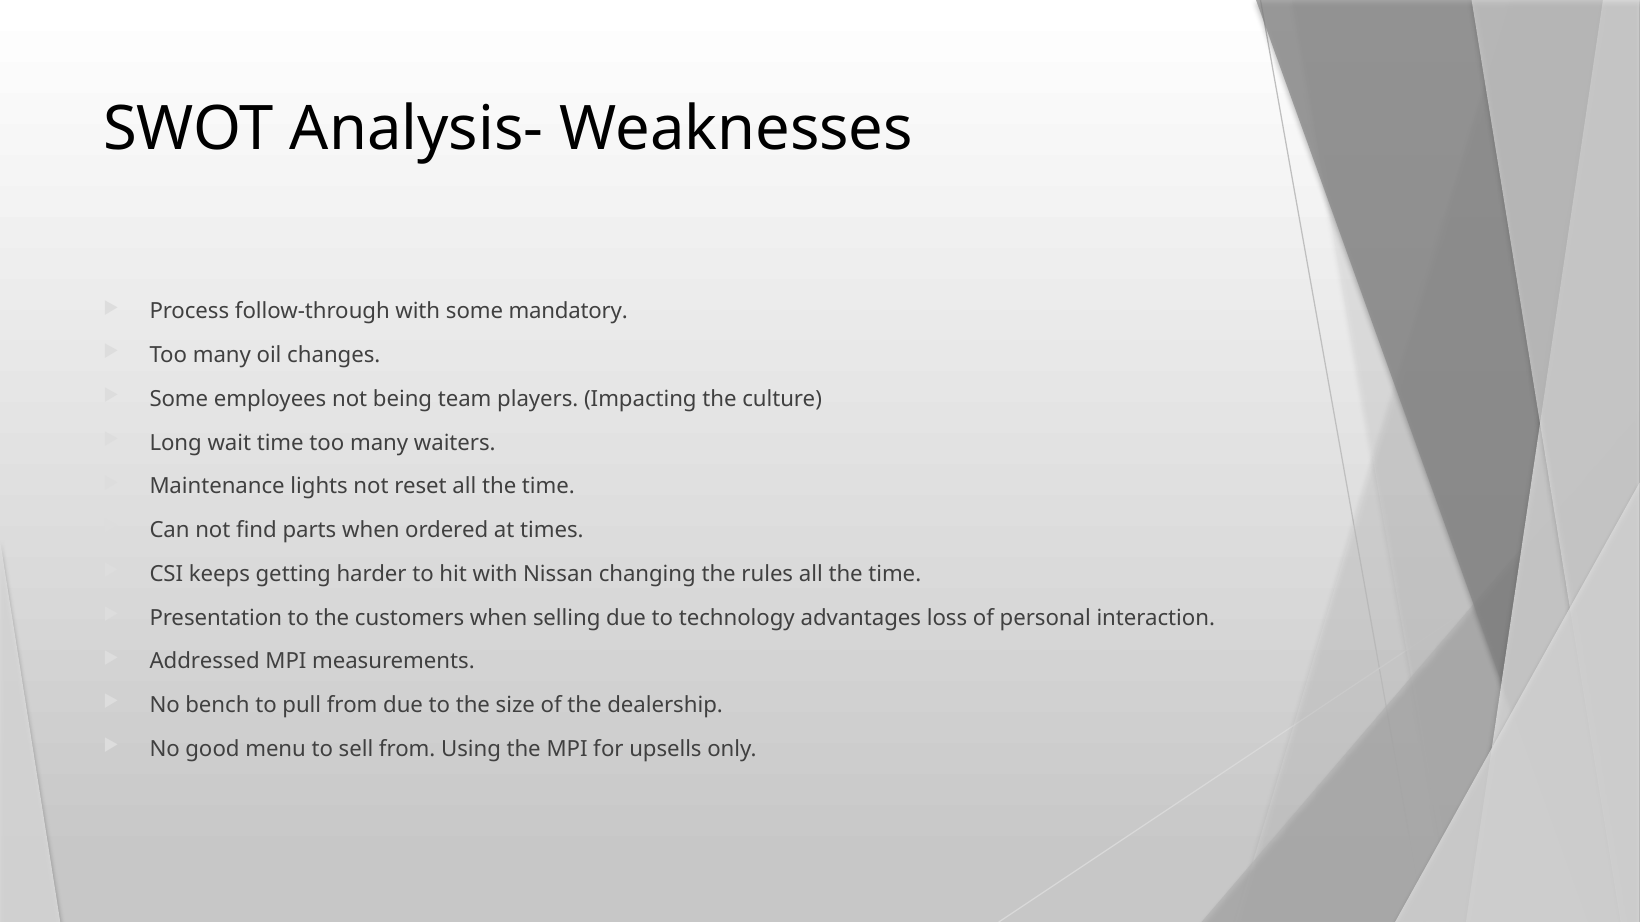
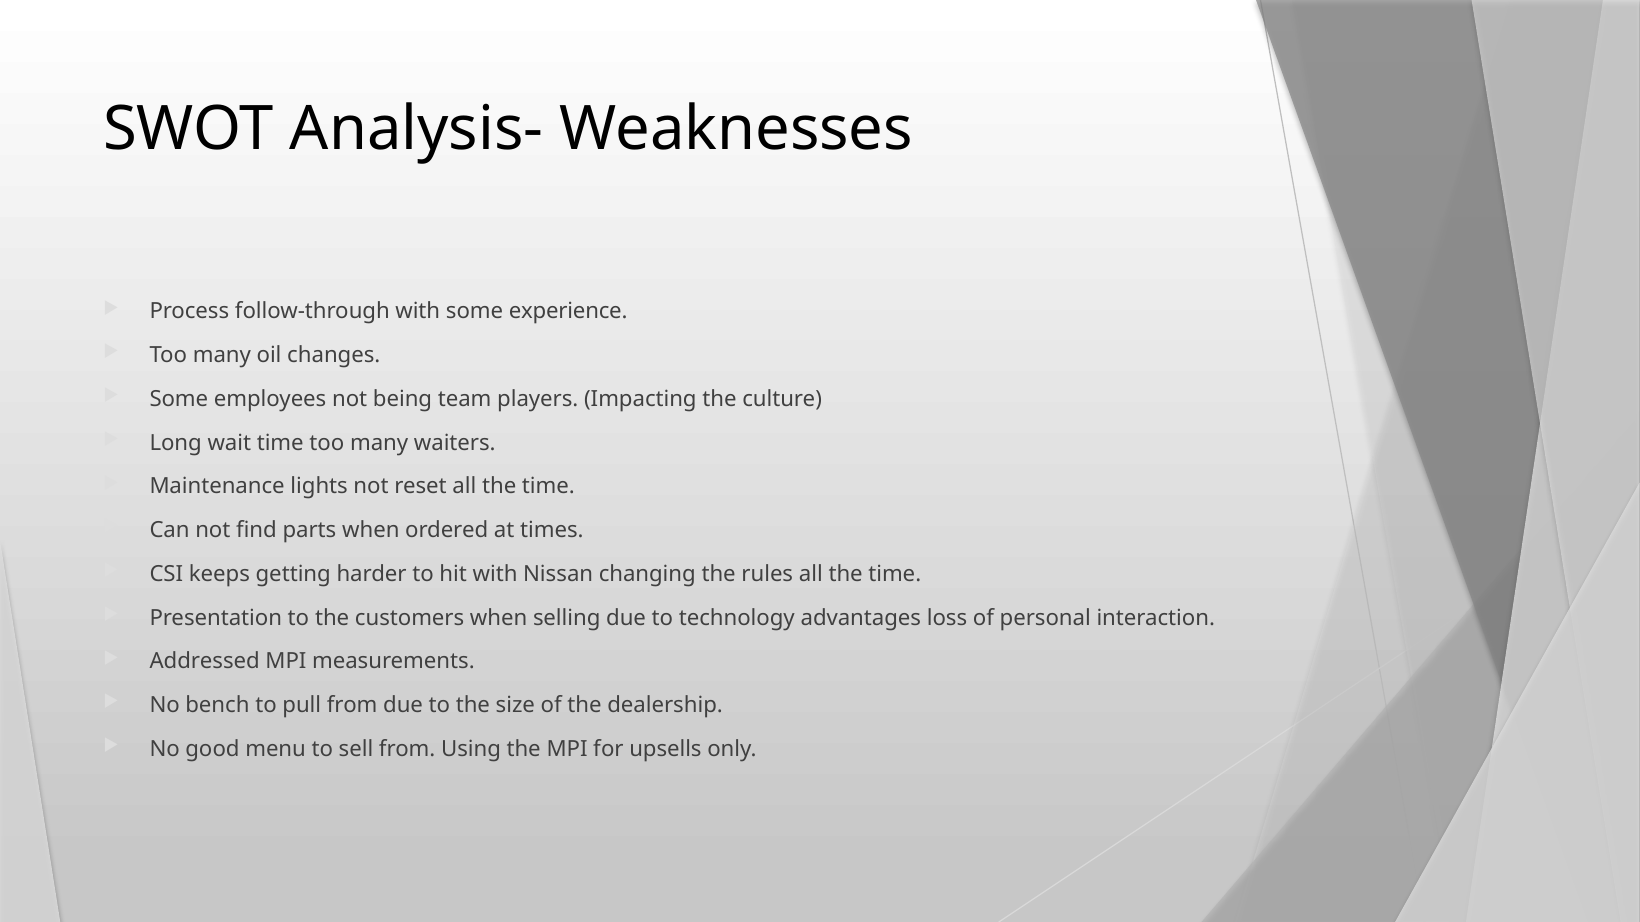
mandatory: mandatory -> experience (568, 312)
